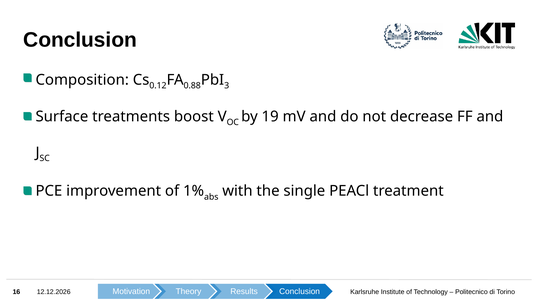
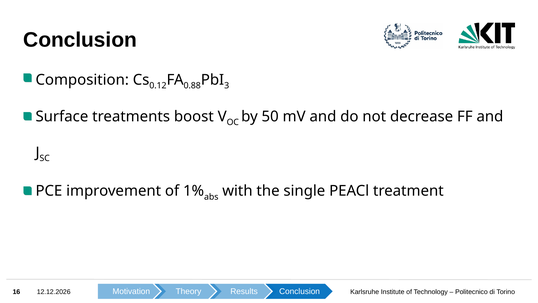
19: 19 -> 50 (270, 116)
